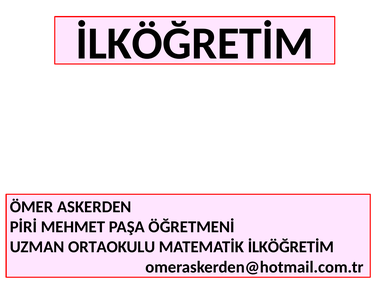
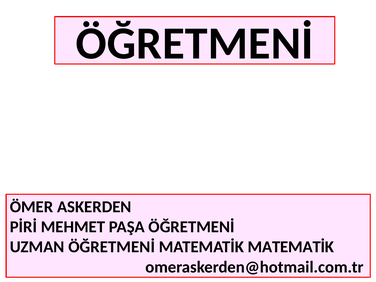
İLKÖĞRETİM: İLKÖĞRETİM -> ÖĞRETMENİ (194, 44)
UZMAN ORTAOKULU: ORTAOKULU -> ÖĞRETMENİ (112, 247)
MATEMATİK İLKÖĞRETİM: İLKÖĞRETİM -> MATEMATİK (291, 247)
